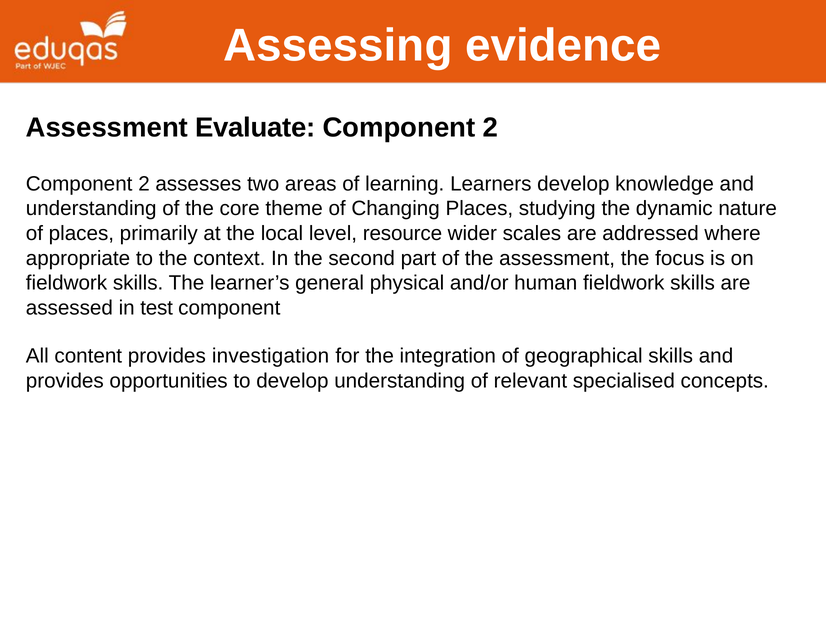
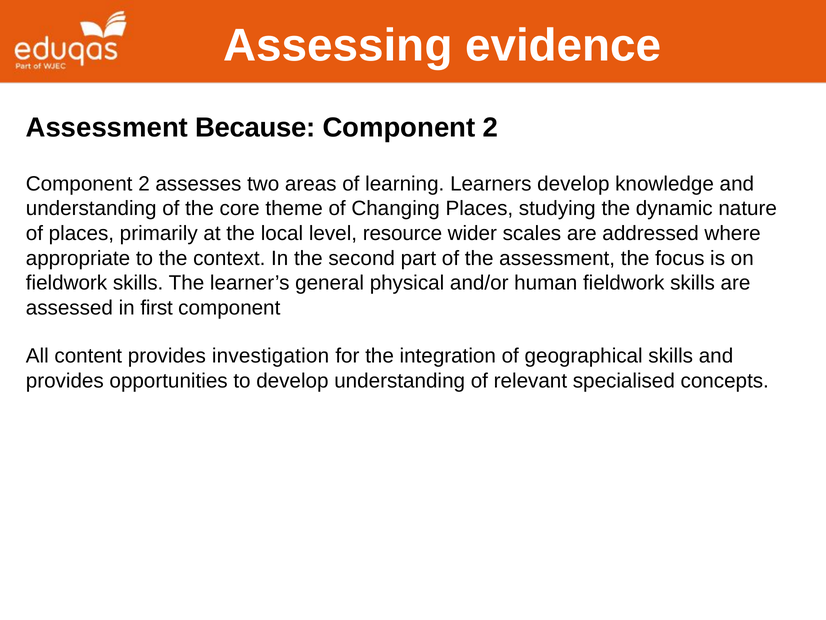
Evaluate: Evaluate -> Because (255, 128)
test: test -> first (157, 308)
